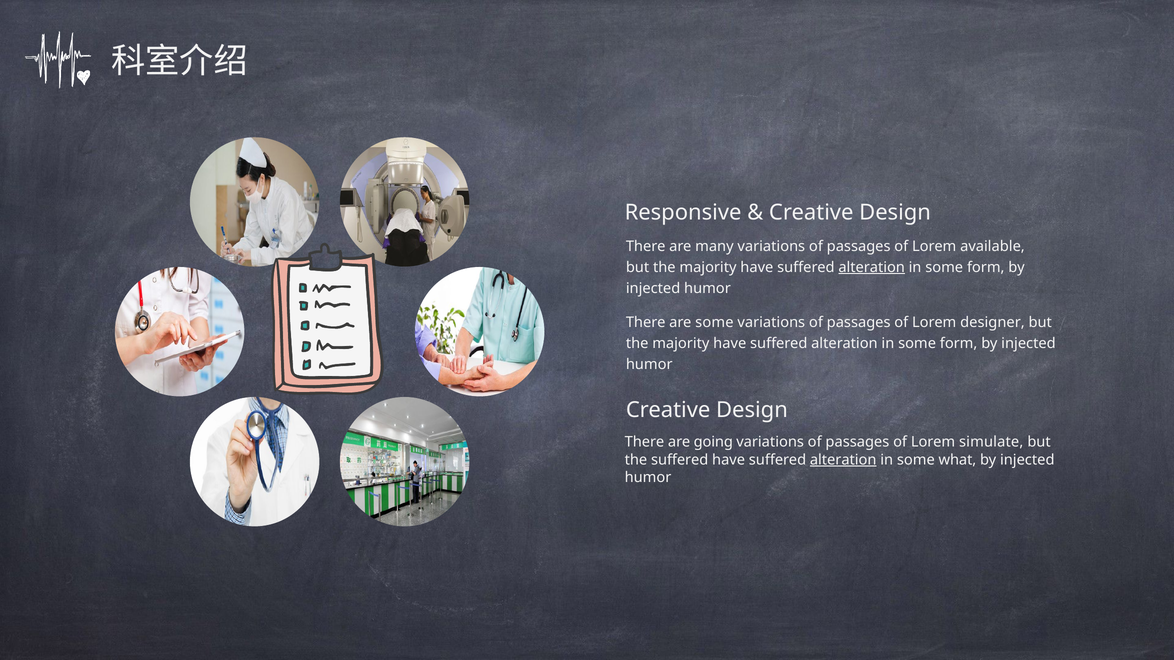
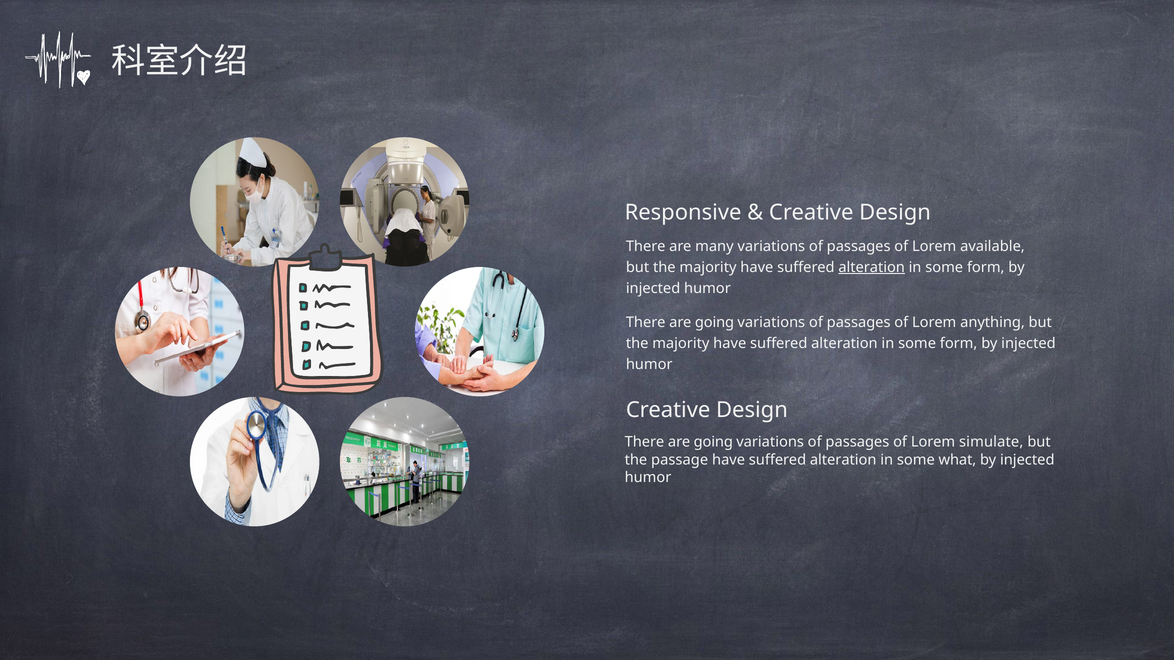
some: some -> going (715, 323)
designer: designer -> anything (993, 323)
the suffered: suffered -> passage (680, 460)
alteration underline: present -> none (843, 460)
